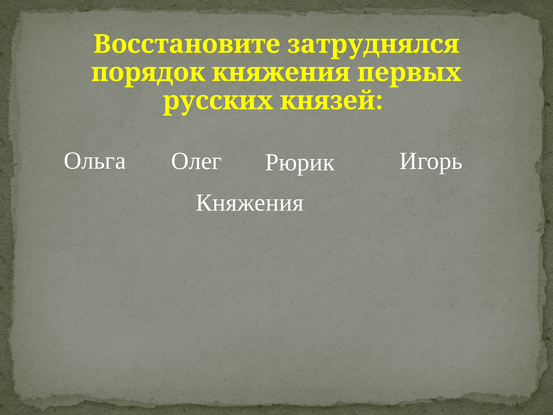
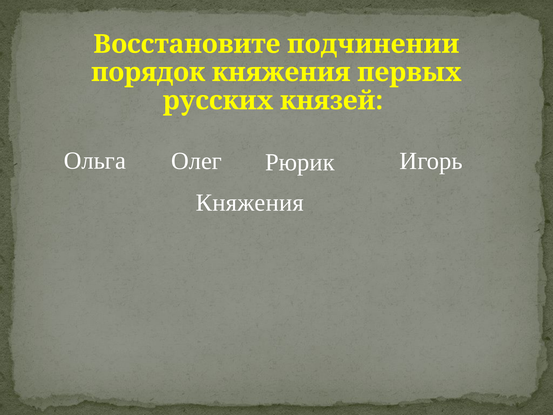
затруднялся: затруднялся -> подчинении (373, 44)
